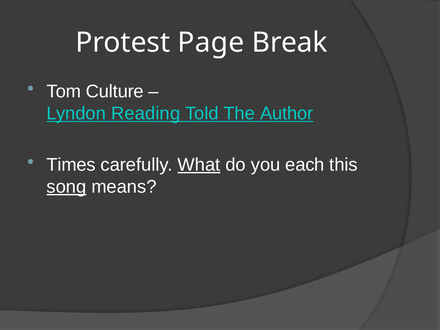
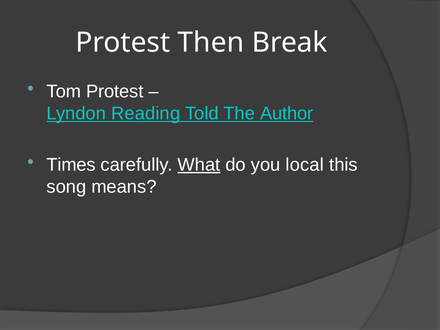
Page: Page -> Then (211, 43)
Tom Culture: Culture -> Protest (115, 91)
each: each -> local (305, 165)
song underline: present -> none (66, 187)
